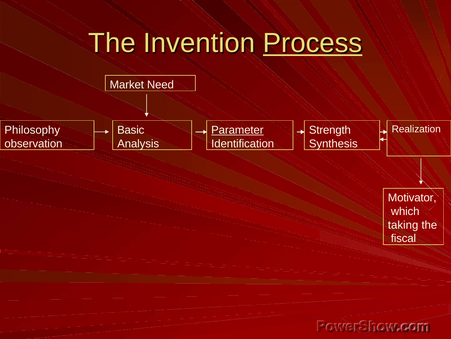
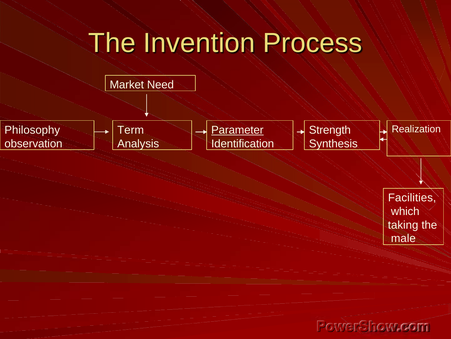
Process underline: present -> none (313, 43)
Basic: Basic -> Term (131, 130)
Motivator: Motivator -> Facilities (412, 197)
fiscal: fiscal -> male (403, 238)
